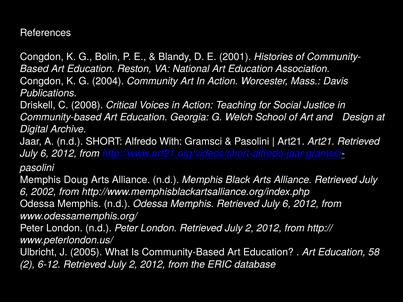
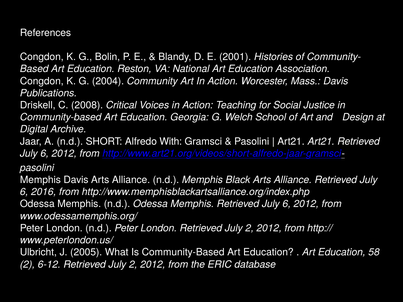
Memphis Doug: Doug -> Davis (76, 180)
2002: 2002 -> 2016 (44, 192)
